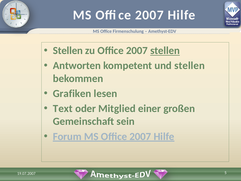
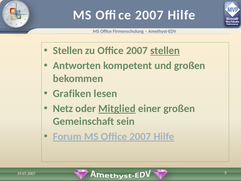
und stellen: stellen -> großen (190, 66)
Text: Text -> Netz (63, 108)
Mitglied underline: none -> present (117, 108)
